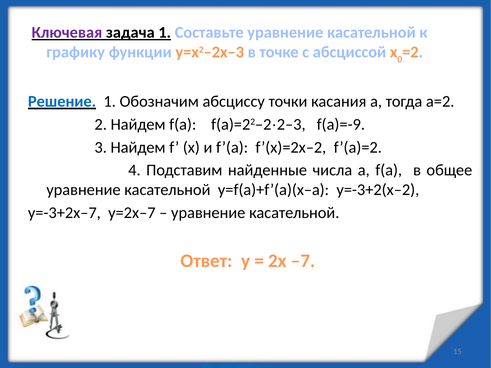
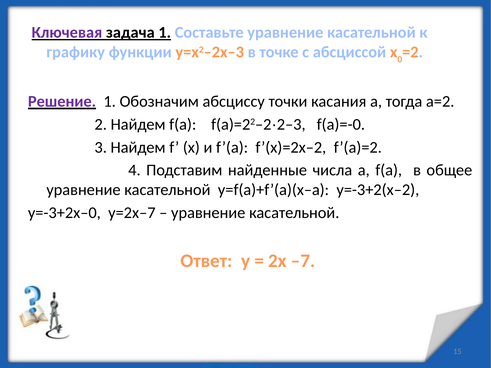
Решение colour: blue -> purple (62, 102)
f(a)=-9: f(a)=-9 -> f(a)=-0 (341, 124)
у=-3+2х–7: у=-3+2х–7 -> у=-3+2х–0 (64, 213)
